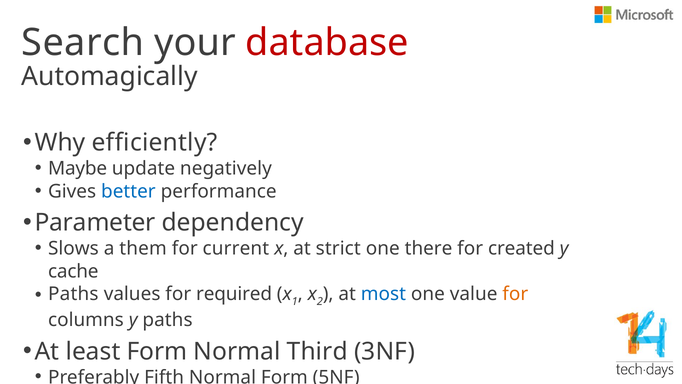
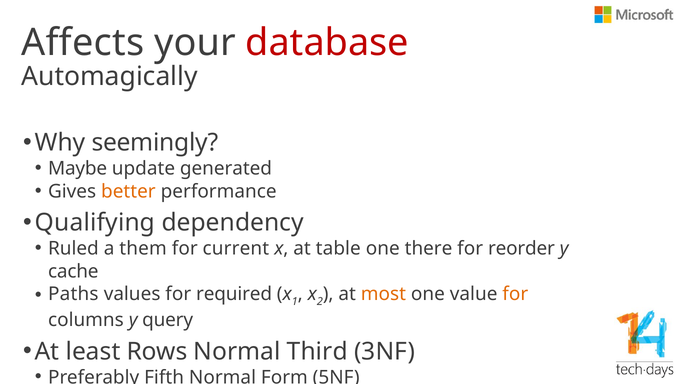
Search: Search -> Affects (83, 43)
efficiently: efficiently -> seemingly (155, 143)
negatively: negatively -> generated (226, 168)
better colour: blue -> orange (128, 191)
Parameter: Parameter -> Qualifying (95, 223)
Slows: Slows -> Ruled (73, 248)
strict: strict -> table (338, 248)
created: created -> reorder (521, 248)
most colour: blue -> orange (383, 294)
y paths: paths -> query (168, 320)
least Form: Form -> Rows (157, 351)
